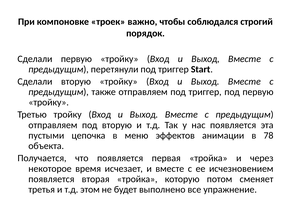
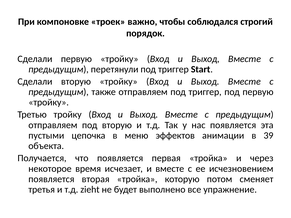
78: 78 -> 39 (268, 136)
этом: этом -> zieht (90, 190)
